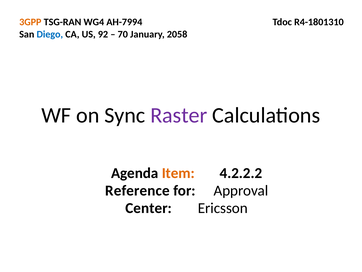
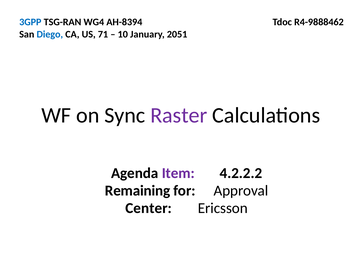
3GPP colour: orange -> blue (30, 22)
AH-7994: AH-7994 -> AH-8394 (124, 22)
R4-1801310: R4-1801310 -> R4-9888462 (319, 22)
92: 92 -> 71 (103, 34)
70: 70 -> 10 (123, 34)
2058: 2058 -> 2051 (177, 34)
Item colour: orange -> purple (178, 173)
Reference: Reference -> Remaining (138, 190)
